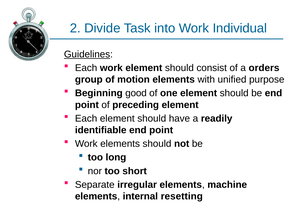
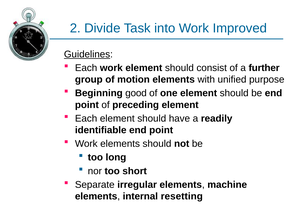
Individual: Individual -> Improved (240, 28)
orders: orders -> further (264, 68)
